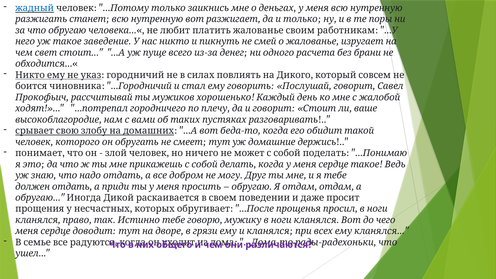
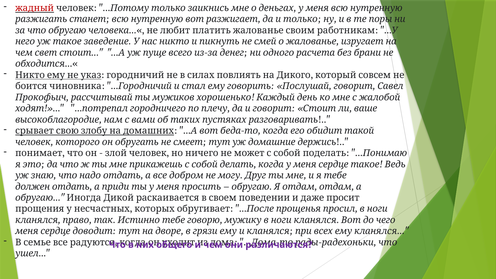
жадный colour: blue -> red (35, 8)
